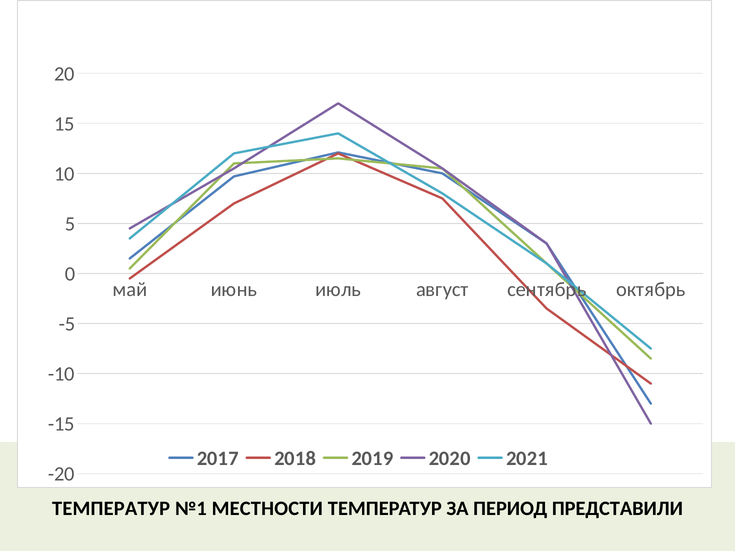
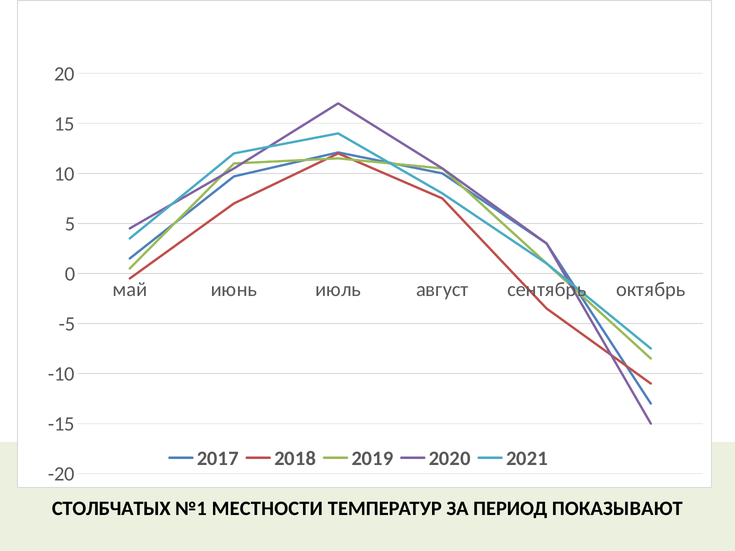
ТЕМПЕРАТУР: ТЕМПЕРАТУР -> СТОЛБЧАТЫХ (111, 509)
ПРЕДСТАВИЛИ: ПРЕДСТАВИЛИ -> ПОКАЗЫВАЮТ (617, 509)
